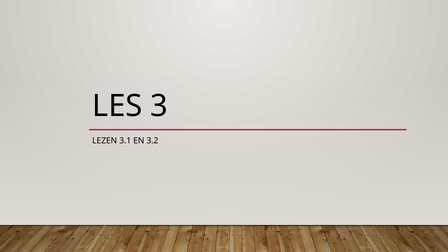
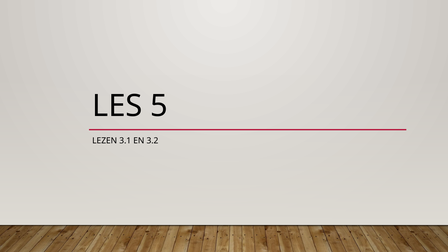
3: 3 -> 5 (159, 106)
